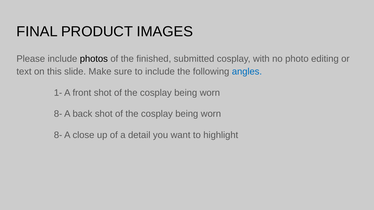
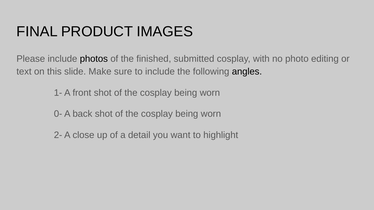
angles colour: blue -> black (247, 72)
8-: 8- -> 0- (58, 114)
8-: 8- -> 2- (58, 135)
